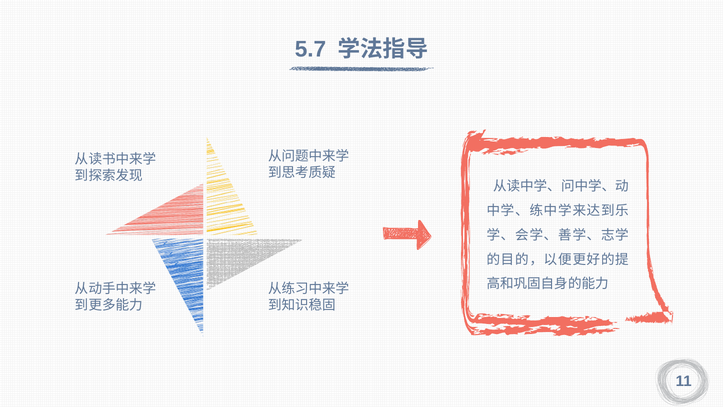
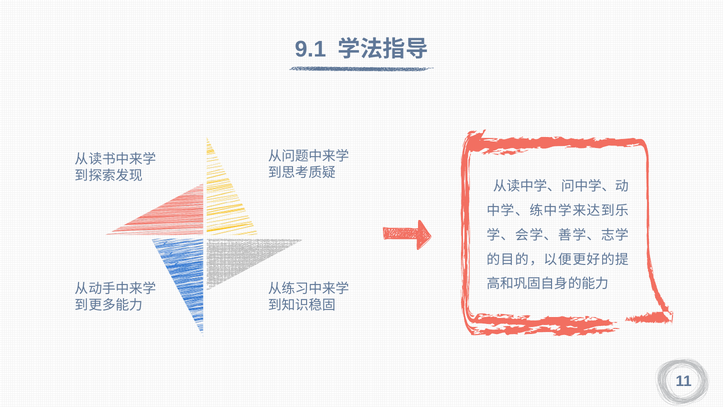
5.7: 5.7 -> 9.1 (310, 49)
